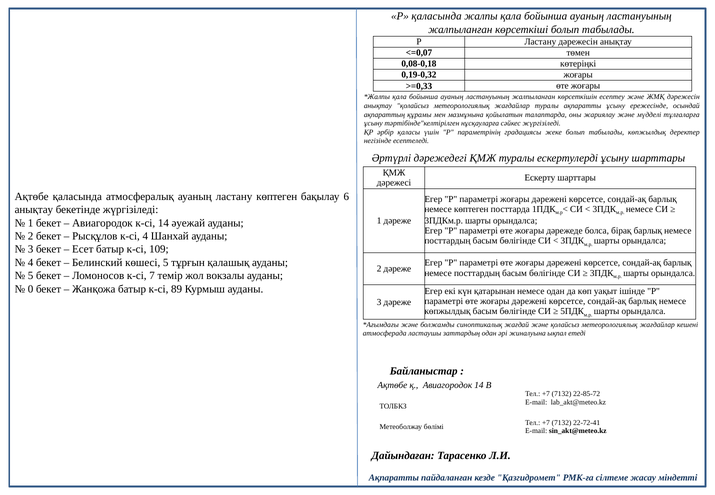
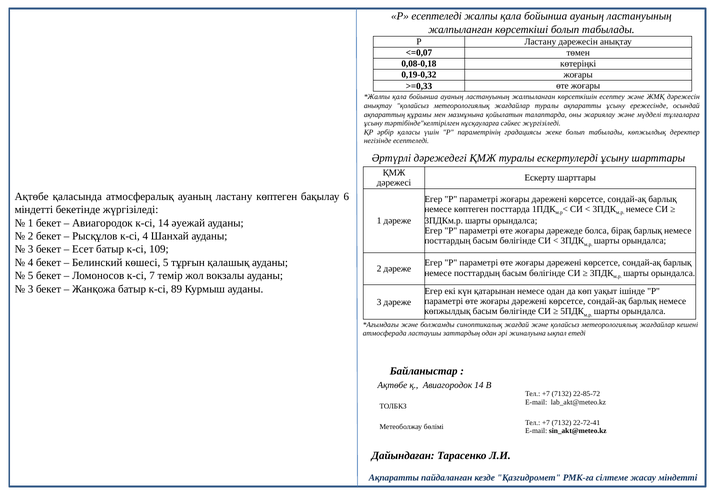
Р қаласында: қаласында -> есептеледі (437, 16)
анықтау: анықтау -> міндетті (34, 210)
0: 0 -> 3 (31, 289)
